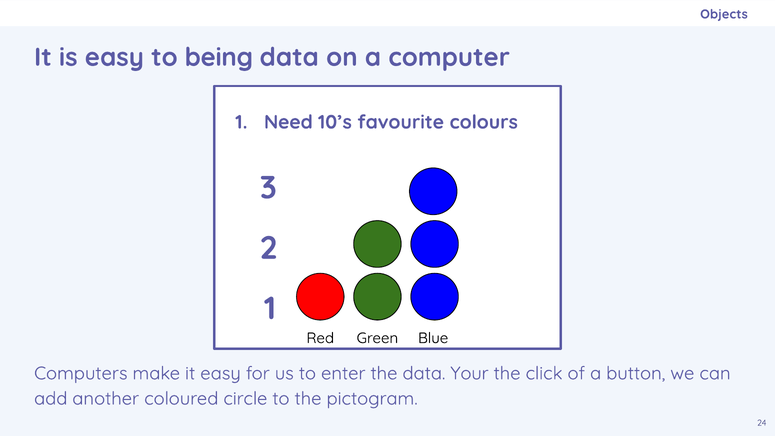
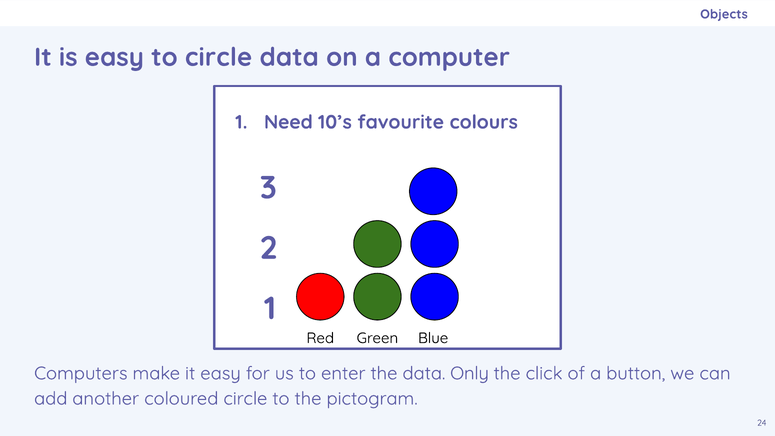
to being: being -> circle (219, 57)
Your: Your -> Only (470, 373)
